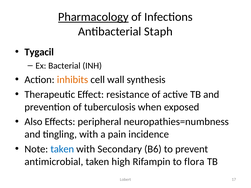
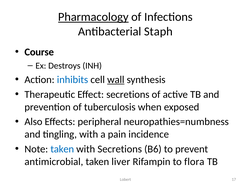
Tygacil: Tygacil -> Course (39, 52)
Bacterial: Bacterial -> Destroys (64, 66)
inhibits colour: orange -> blue (72, 80)
wall underline: none -> present (116, 80)
Effect resistance: resistance -> secretions (128, 95)
with Secondary: Secondary -> Secretions (120, 149)
high: high -> liver (121, 162)
